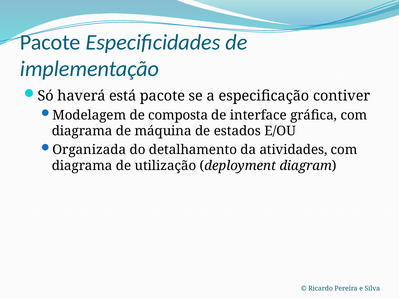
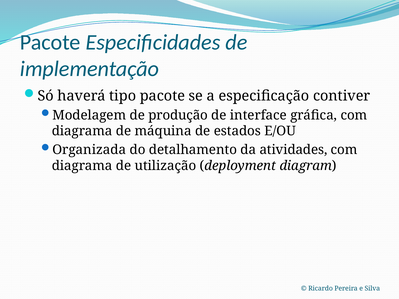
está: está -> tipo (123, 96)
composta: composta -> produção (178, 115)
